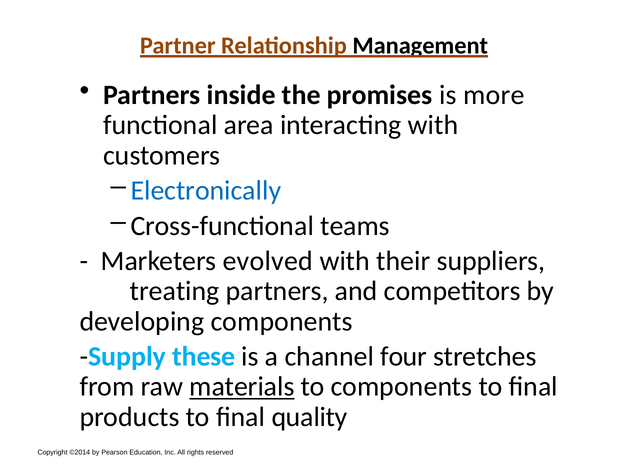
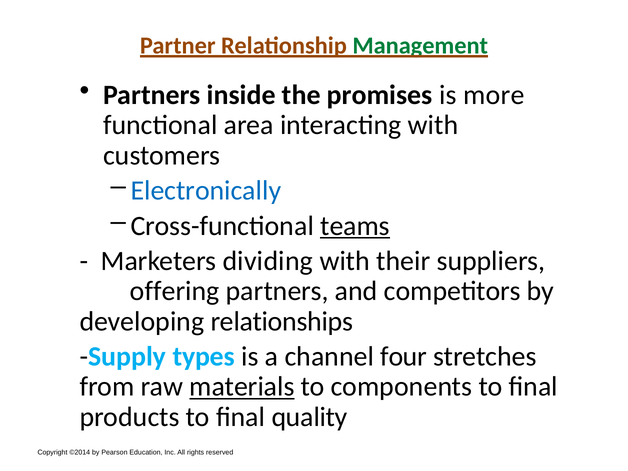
Management colour: black -> green (420, 46)
teams underline: none -> present (355, 226)
evolved: evolved -> dividing (268, 261)
treating: treating -> offering (175, 291)
developing components: components -> relationships (282, 321)
these: these -> types (204, 356)
